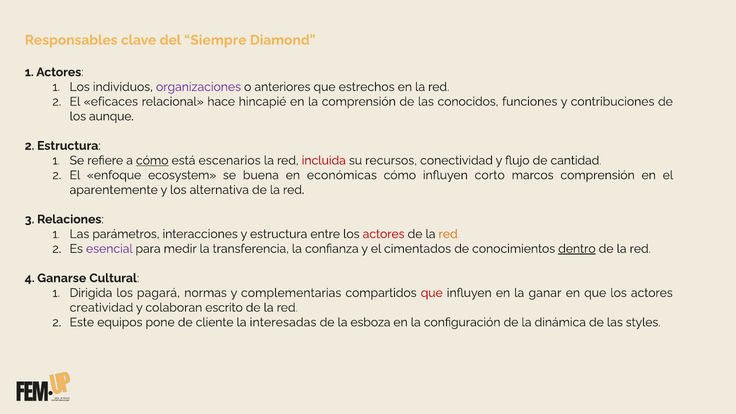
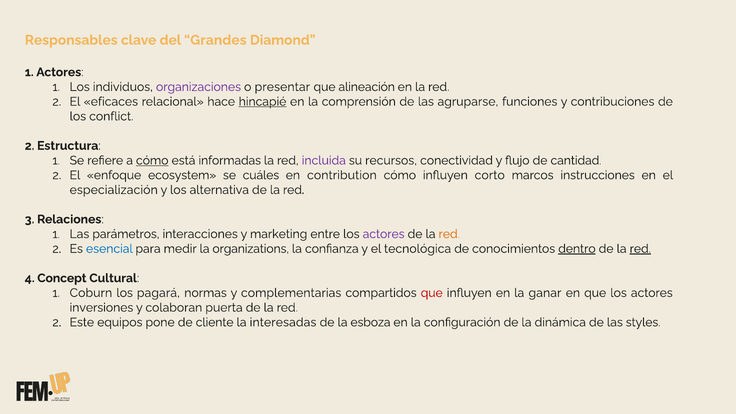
Siempre: Siempre -> Grandes (215, 40)
anteriores: anteriores -> presentar (282, 87)
estrechos: estrechos -> alineación (367, 87)
hincapié underline: none -> present (263, 102)
conocidos: conocidos -> agruparse (468, 102)
aunque: aunque -> conflict (111, 116)
escenarios: escenarios -> informadas (230, 160)
incluida colour: red -> purple (324, 160)
buena: buena -> cuáles (261, 175)
económicas: económicas -> contribution (342, 175)
marcos comprensión: comprensión -> instrucciones (598, 175)
aparentemente: aparentemente -> especialización (114, 190)
y estructura: estructura -> marketing (279, 234)
actores colour: red -> purple (384, 234)
esencial colour: purple -> blue (109, 249)
transferencia: transferencia -> organizations (251, 249)
cimentados: cimentados -> tecnológica (418, 249)
red underline: none -> present (640, 249)
Ganarse: Ganarse -> Concept (62, 278)
Dirigida: Dirigida -> Coburn (91, 293)
creatividad: creatividad -> inversiones (101, 308)
escrito: escrito -> puerta (224, 308)
